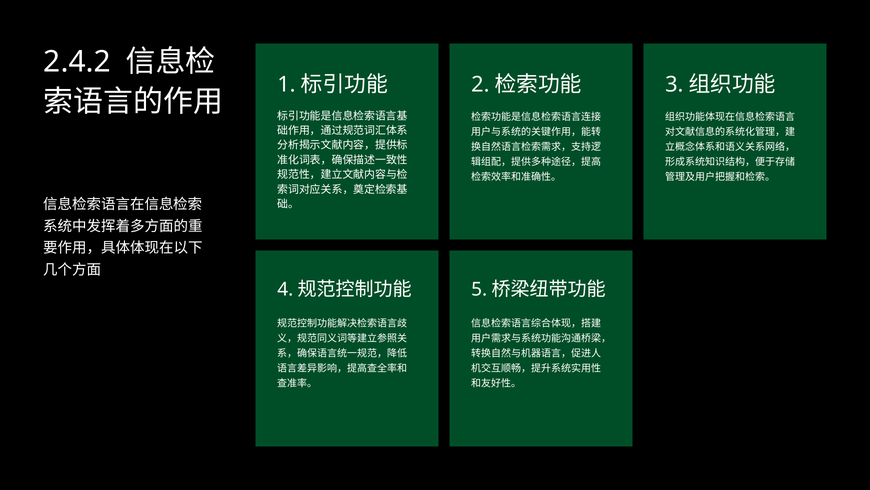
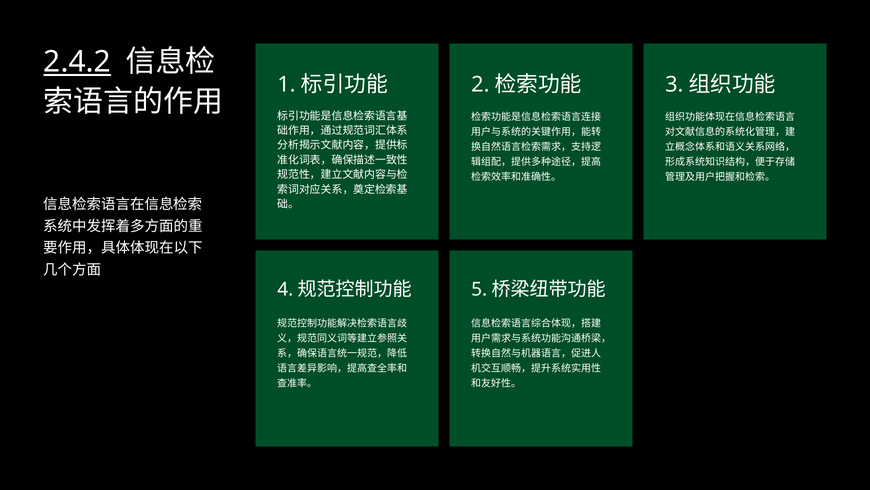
2.4.2 underline: none -> present (77, 62)
